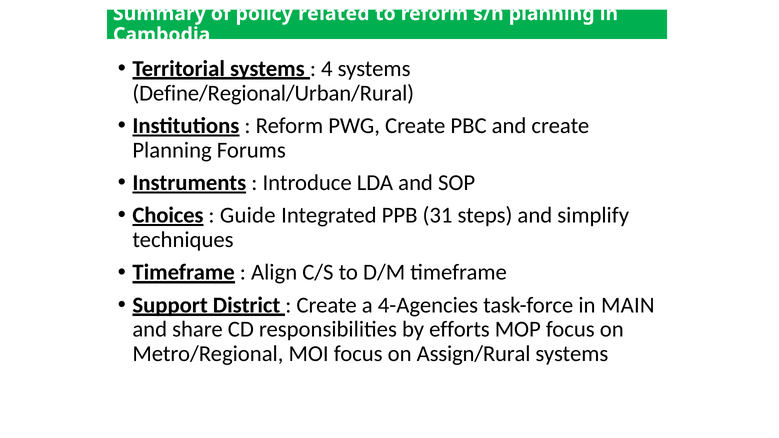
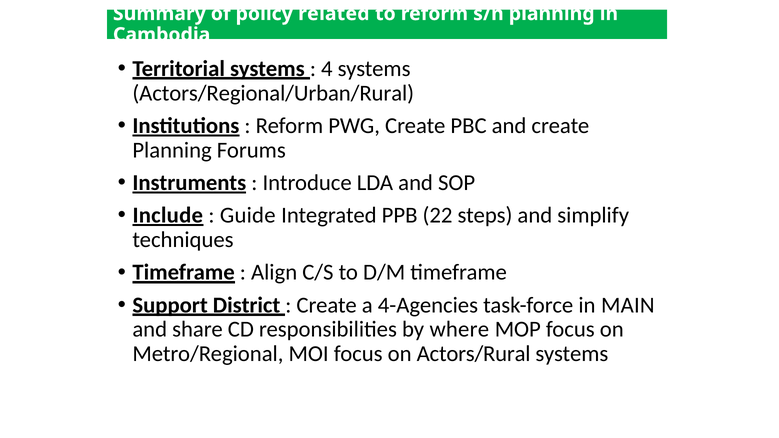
Define/Regional/Urban/Rural: Define/Regional/Urban/Rural -> Actors/Regional/Urban/Rural (273, 93)
Choices: Choices -> Include (168, 215)
31: 31 -> 22 (438, 215)
efforts: efforts -> where (459, 330)
Assign/Rural: Assign/Rural -> Actors/Rural (474, 354)
